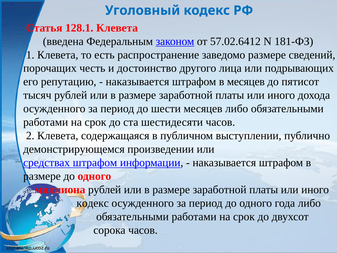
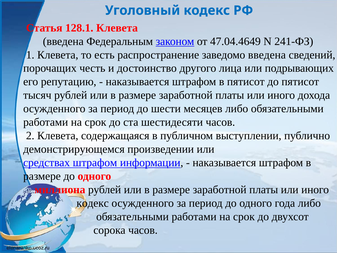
57.02.6412: 57.02.6412 -> 47.04.4649 (235, 41)
181-ФЗ: 181-ФЗ -> 241-ФЗ (294, 41)
заведомо размере: размере -> введена (267, 55)
в месяцев: месяцев -> пятисот (246, 82)
